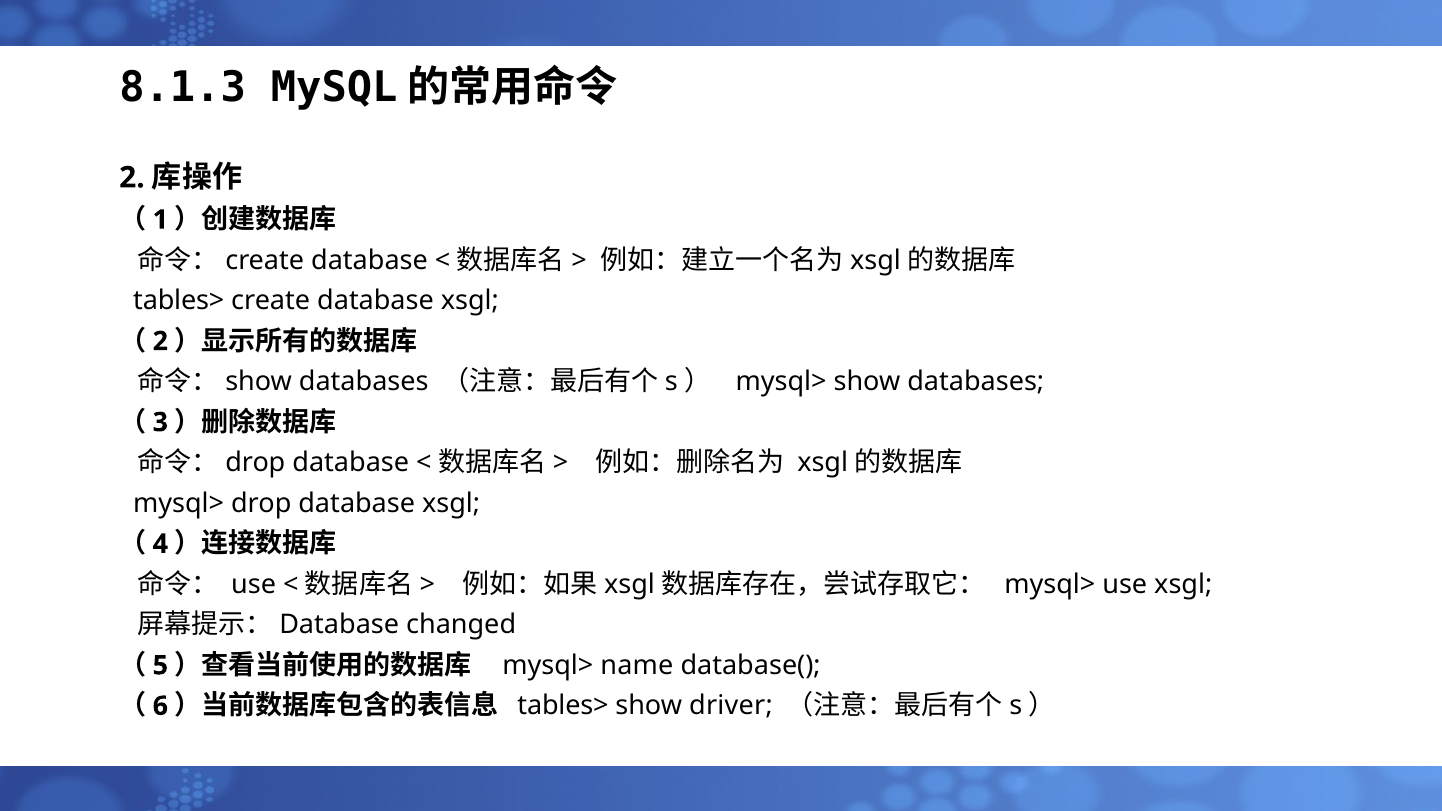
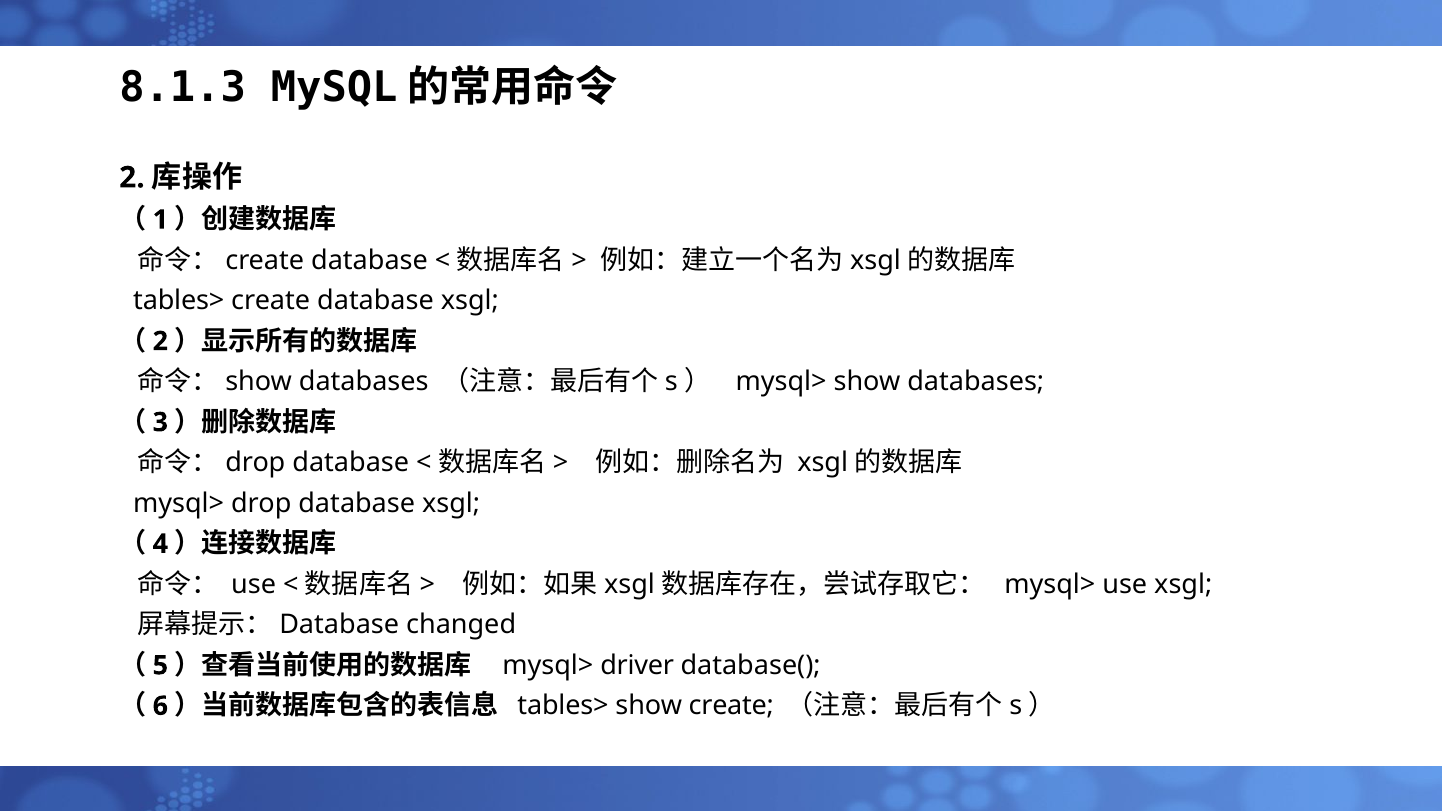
name: name -> driver (637, 666)
show driver: driver -> create (731, 706)
